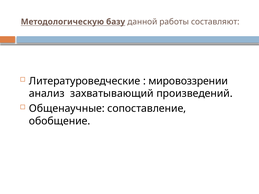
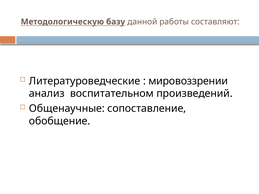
захватывающий: захватывающий -> воспитательном (112, 94)
